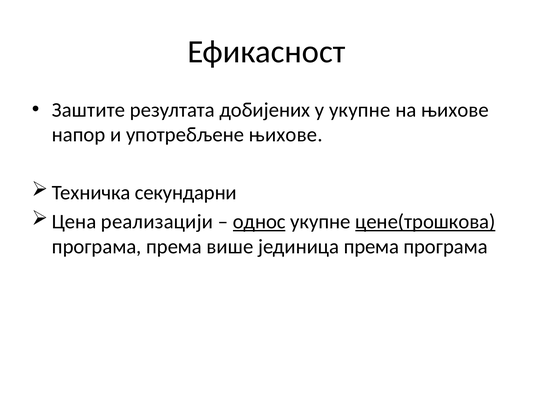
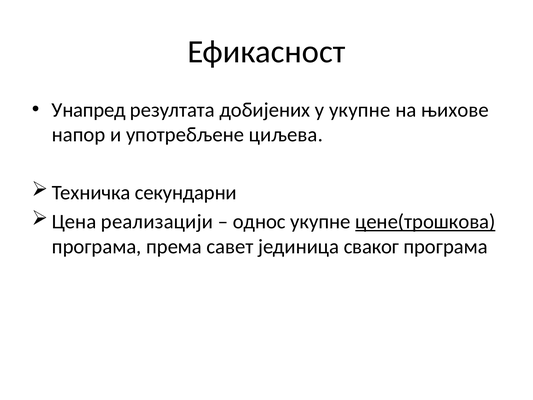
Заштите: Заштите -> Унапред (89, 110)
употребљене њихове: њихове -> циљева (286, 135)
однос underline: present -> none (259, 222)
више: више -> савет (230, 246)
јединица према: према -> сваког (371, 246)
